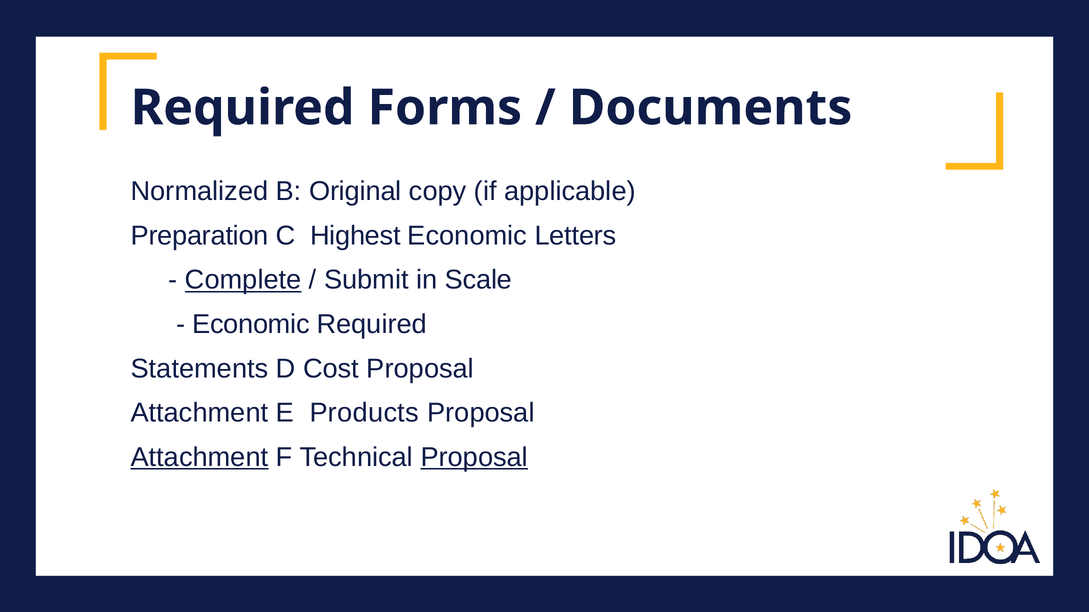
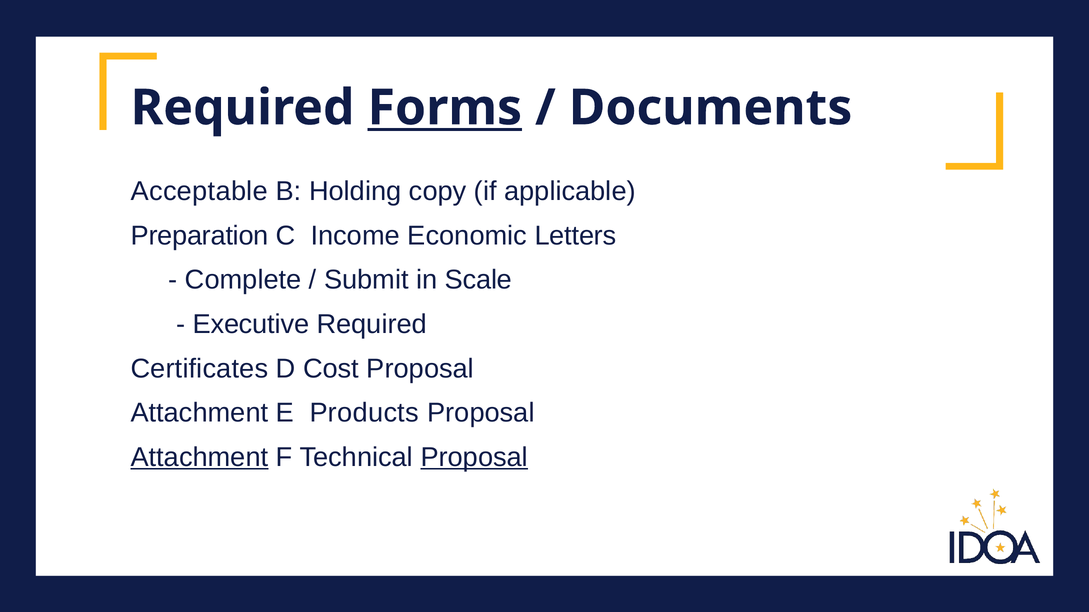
Forms underline: none -> present (445, 108)
Normalized: Normalized -> Acceptable (199, 192)
Original: Original -> Holding (355, 192)
Highest: Highest -> Income (355, 236)
Complete underline: present -> none (243, 280)
Economic: Economic -> Executive (251, 325)
Statements: Statements -> Certificates (199, 369)
